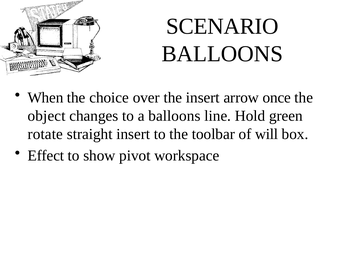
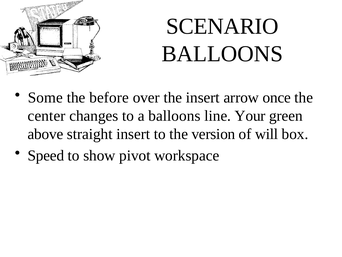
When: When -> Some (45, 97)
choice: choice -> before (109, 97)
object: object -> center (47, 116)
Hold: Hold -> Your (250, 116)
rotate: rotate -> above (45, 134)
toolbar: toolbar -> version (213, 134)
Effect: Effect -> Speed (46, 155)
